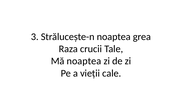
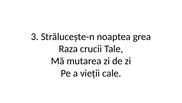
Mă noaptea: noaptea -> mutarea (84, 61)
